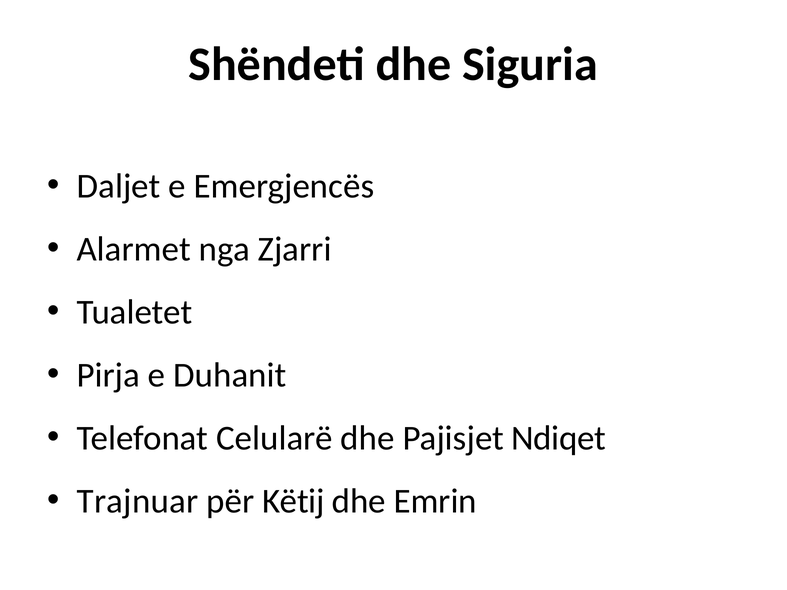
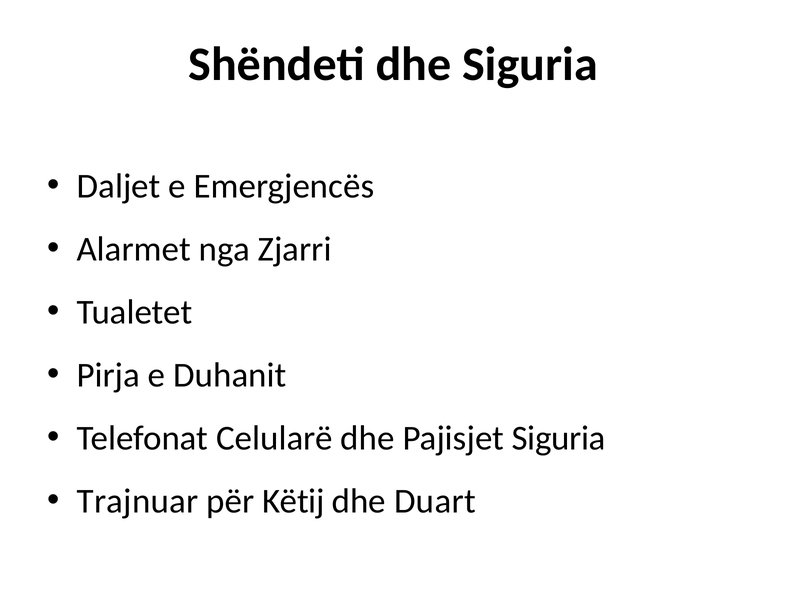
Pajisjet Ndiqet: Ndiqet -> Siguria (559, 438)
Emrin: Emrin -> Duart (435, 501)
